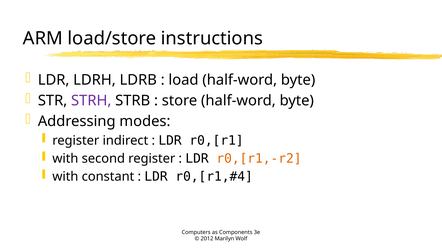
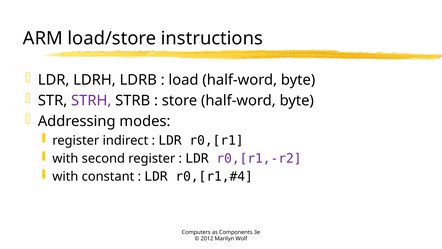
r0,[r1,-r2 colour: orange -> purple (259, 158)
